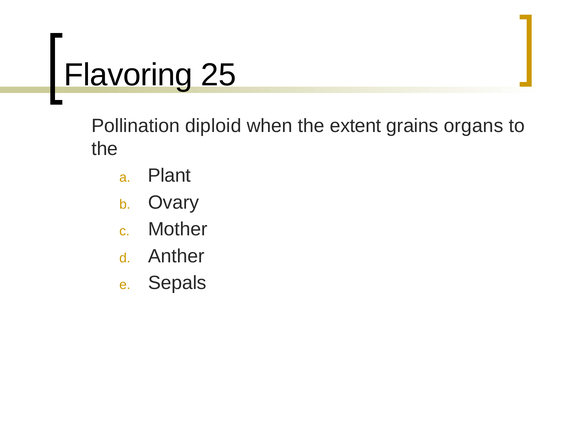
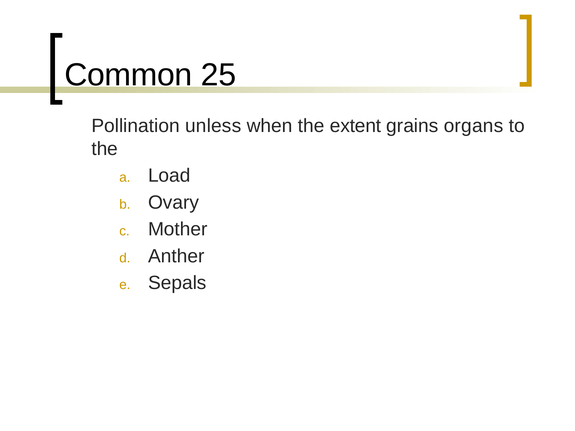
Flavoring: Flavoring -> Common (128, 75)
diploid: diploid -> unless (213, 126)
Plant: Plant -> Load (169, 176)
